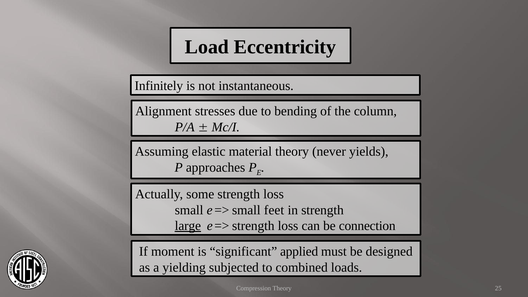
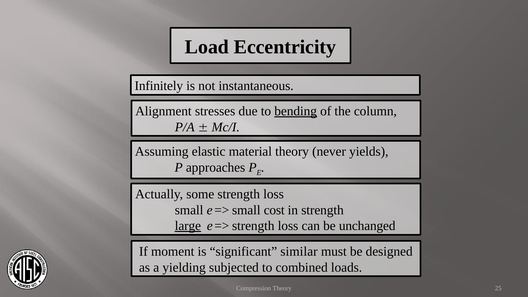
bending underline: none -> present (296, 111)
feet: feet -> cost (274, 210)
connection: connection -> unchanged (367, 226)
applied: applied -> similar (299, 251)
